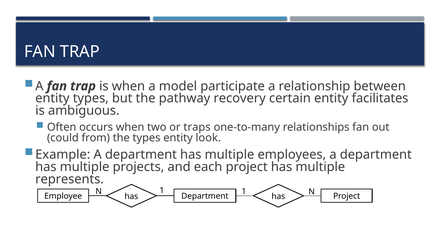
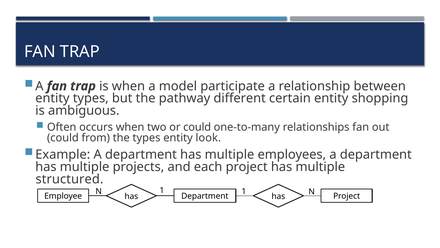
recovery: recovery -> different (240, 98)
facilitates: facilitates -> shopping (380, 98)
or traps: traps -> could (197, 127)
represents: represents -> structured (69, 179)
